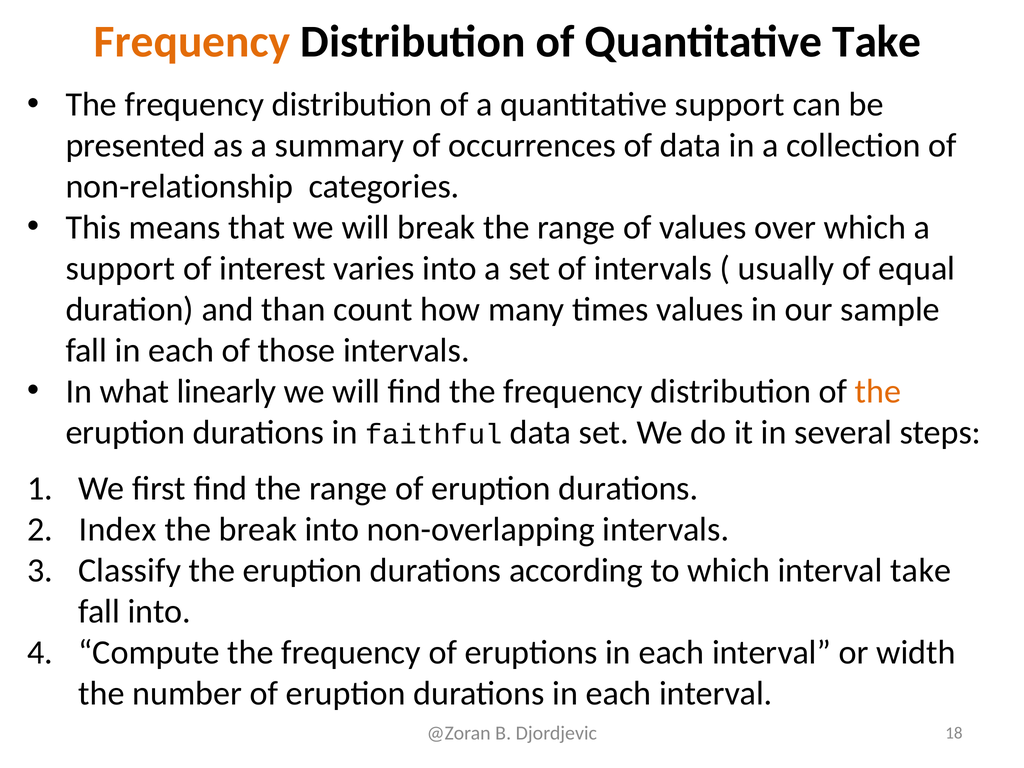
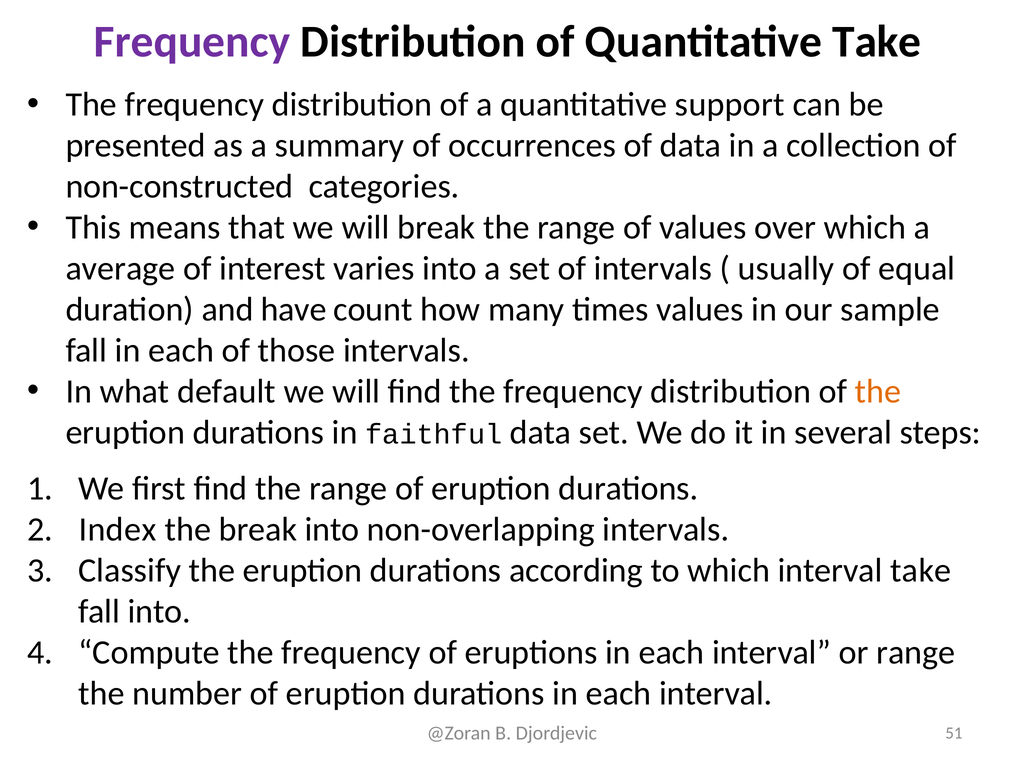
Frequency colour: orange -> purple (192, 42)
non-relationship: non-relationship -> non-constructed (179, 187)
support: support -> average (120, 269)
than: than -> have (294, 309)
linearly: linearly -> default (226, 391)
or width: width -> range (916, 653)
18: 18 -> 51 (954, 733)
